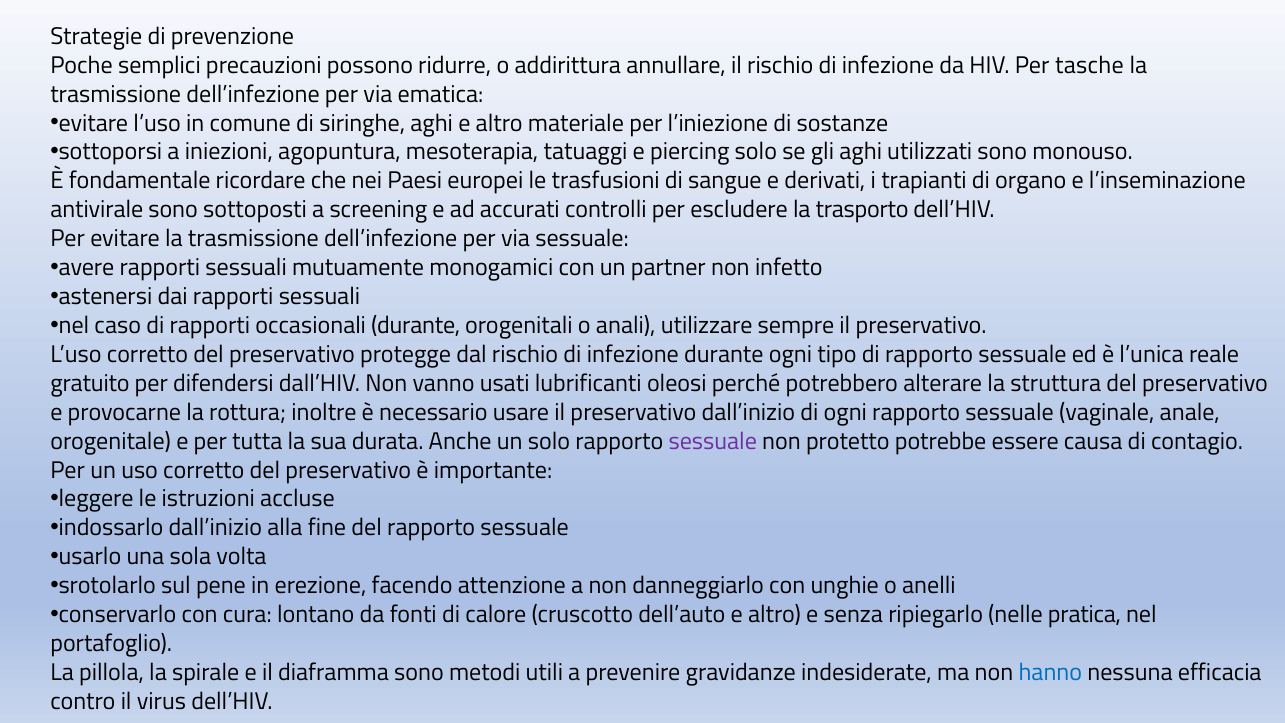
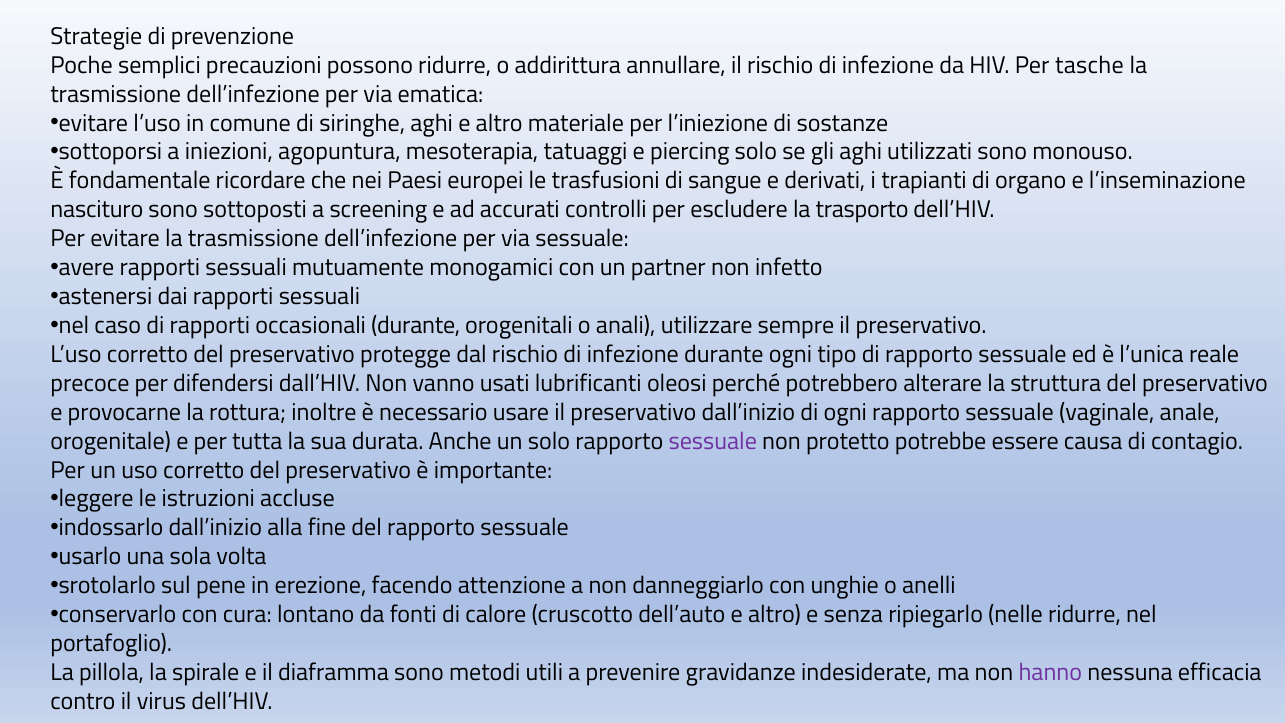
antivirale: antivirale -> nascituro (97, 210)
gratuito: gratuito -> precoce (90, 383)
nelle pratica: pratica -> ridurre (1084, 615)
hanno colour: blue -> purple (1050, 672)
